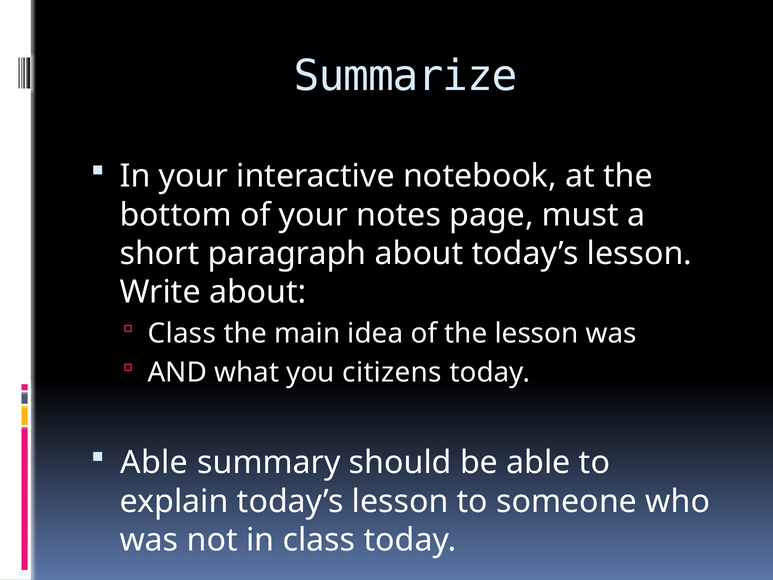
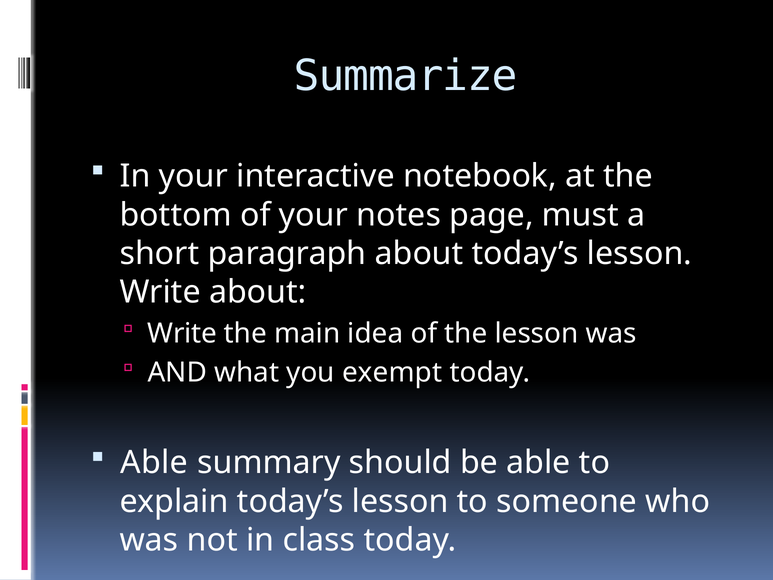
Class: Class -> Write (182, 333)
citizens: citizens -> exempt (392, 372)
